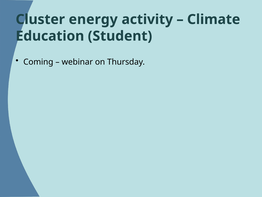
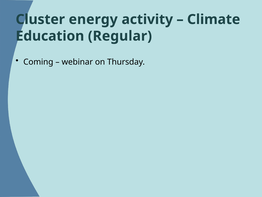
Student: Student -> Regular (120, 36)
